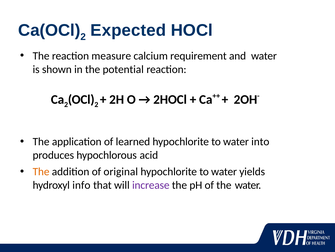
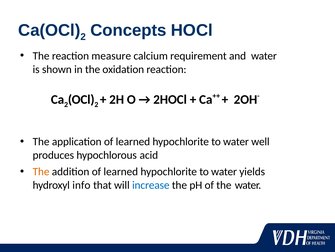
Expected: Expected -> Concepts (128, 30)
potential: potential -> oxidation (123, 69)
into: into -> well (260, 141)
addition of original: original -> learned (121, 171)
increase colour: purple -> blue (151, 185)
